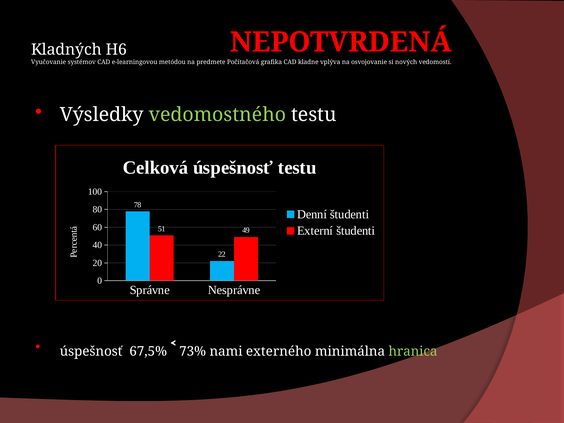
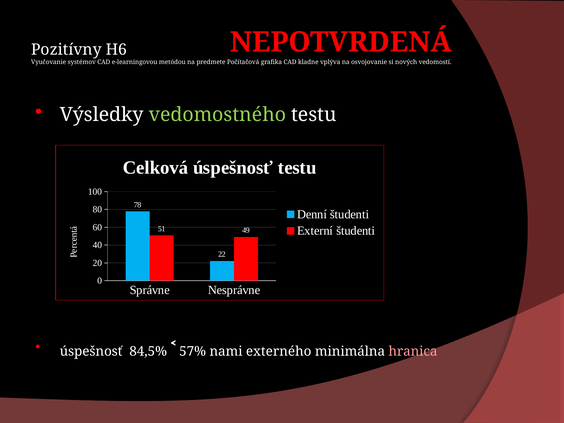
Kladných: Kladných -> Pozitívny (66, 50)
67,5%: 67,5% -> 84,5% (148, 351)
73%: 73% -> 57% (193, 351)
hranica colour: light green -> pink (413, 351)
